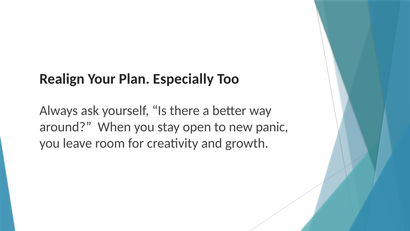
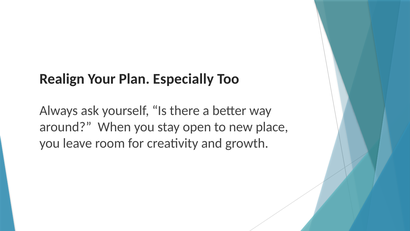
panic: panic -> place (272, 127)
